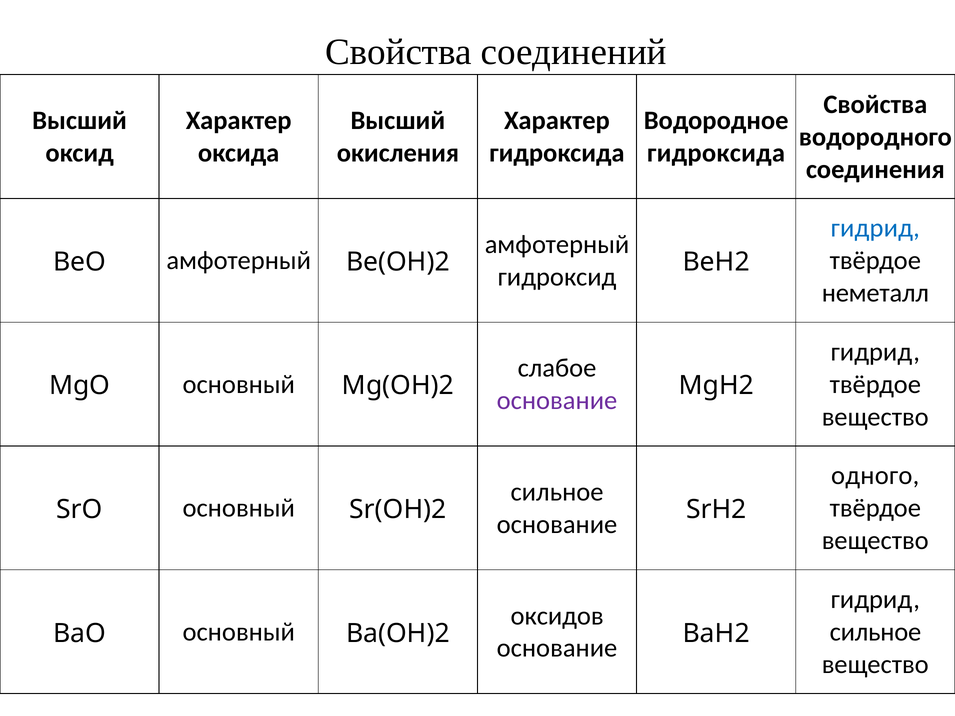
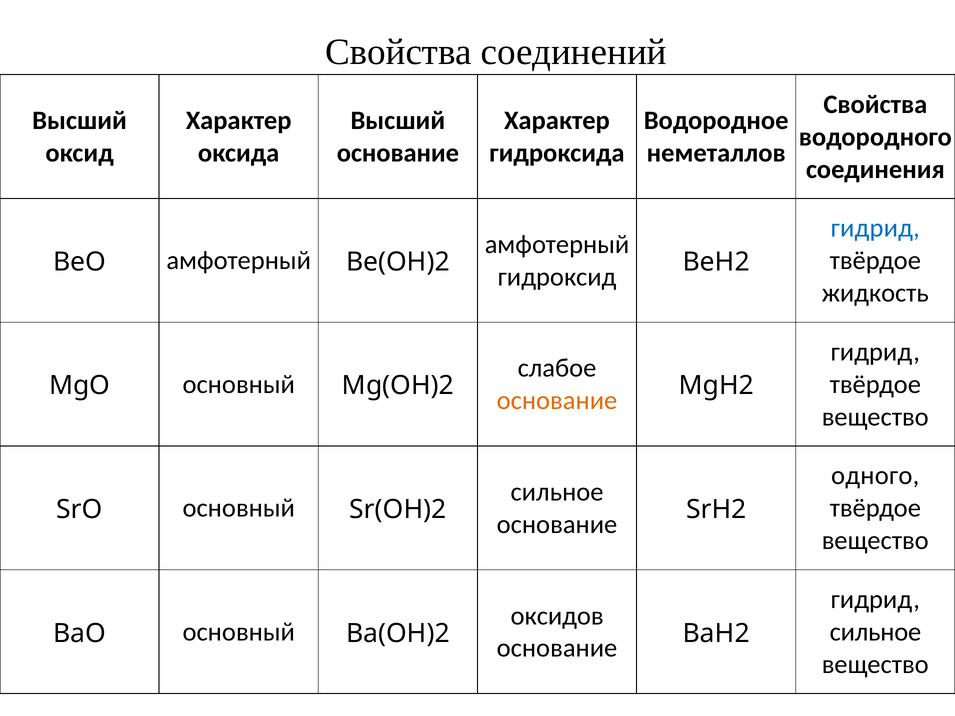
окисления: окисления -> основание (398, 153)
гидроксида: гидроксида -> неметаллов (716, 153)
неметалл: неметалл -> жидкость (875, 293)
основание colour: purple -> orange (557, 401)
